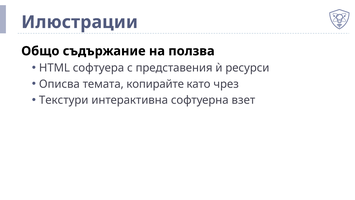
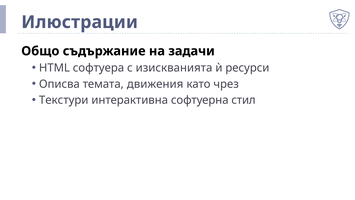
ползва: ползва -> задачи (192, 51)
представения: представения -> изискванията (174, 68)
копирайте: копирайте -> движения (155, 84)
взет: взет -> стил (243, 100)
